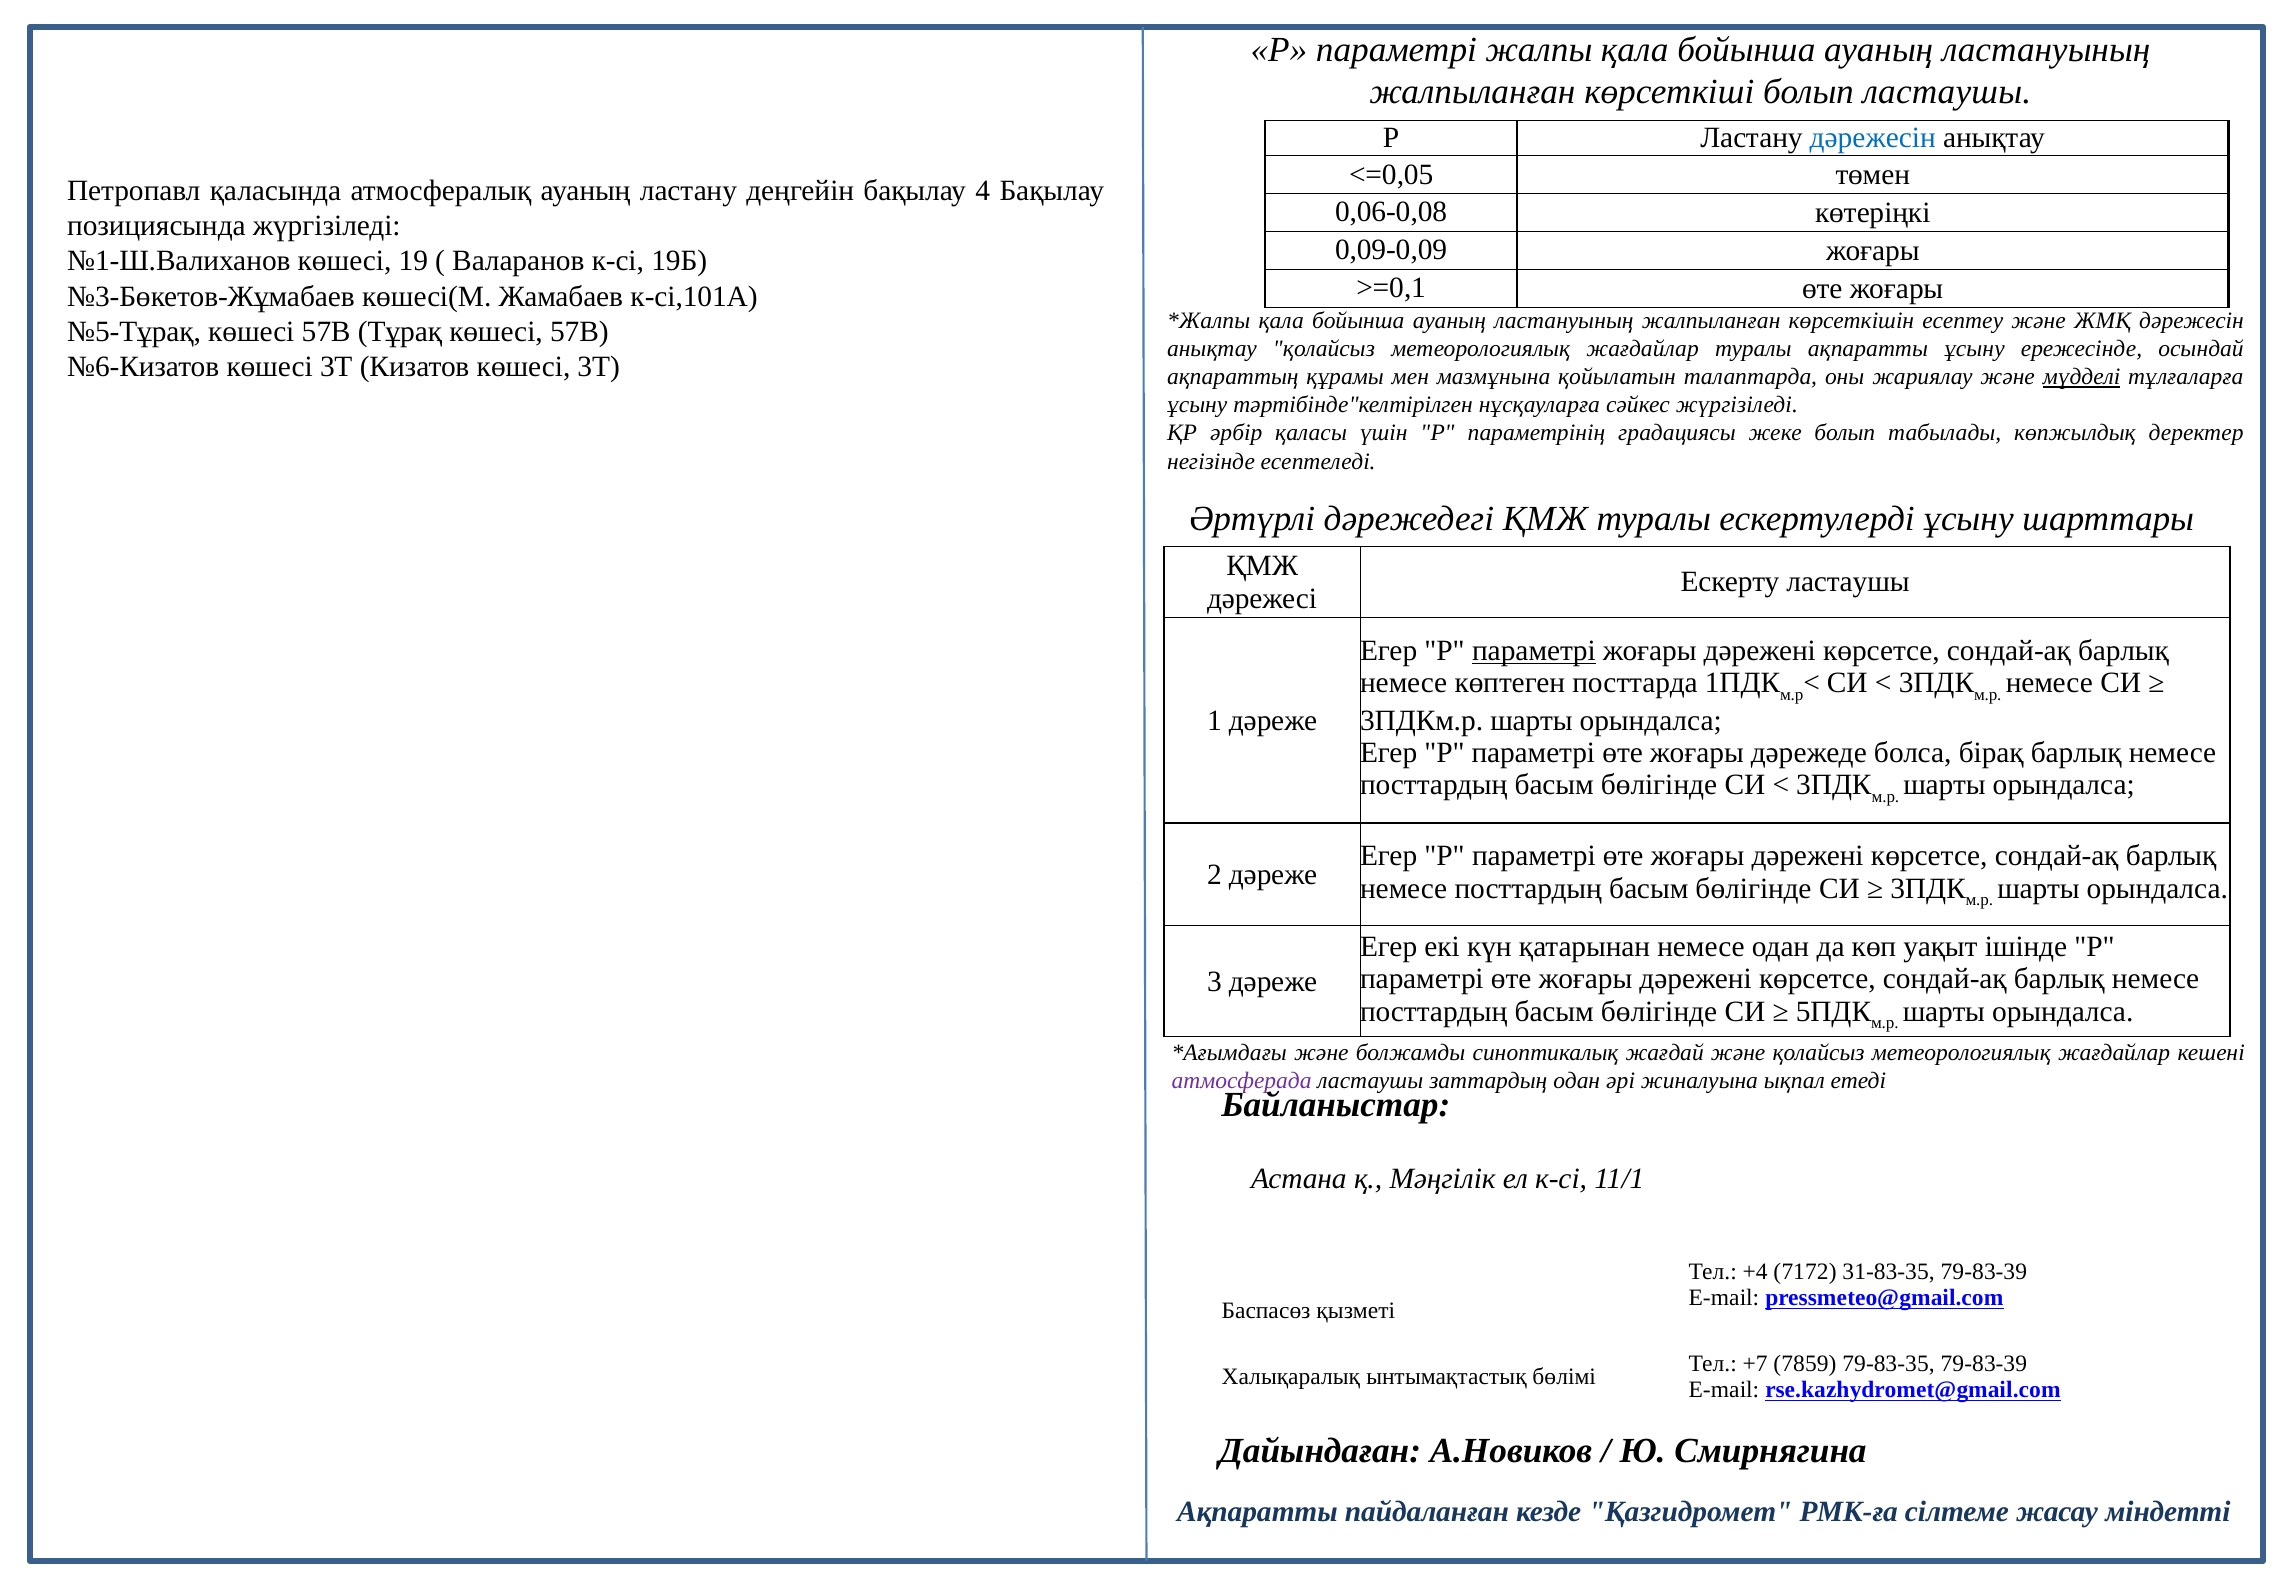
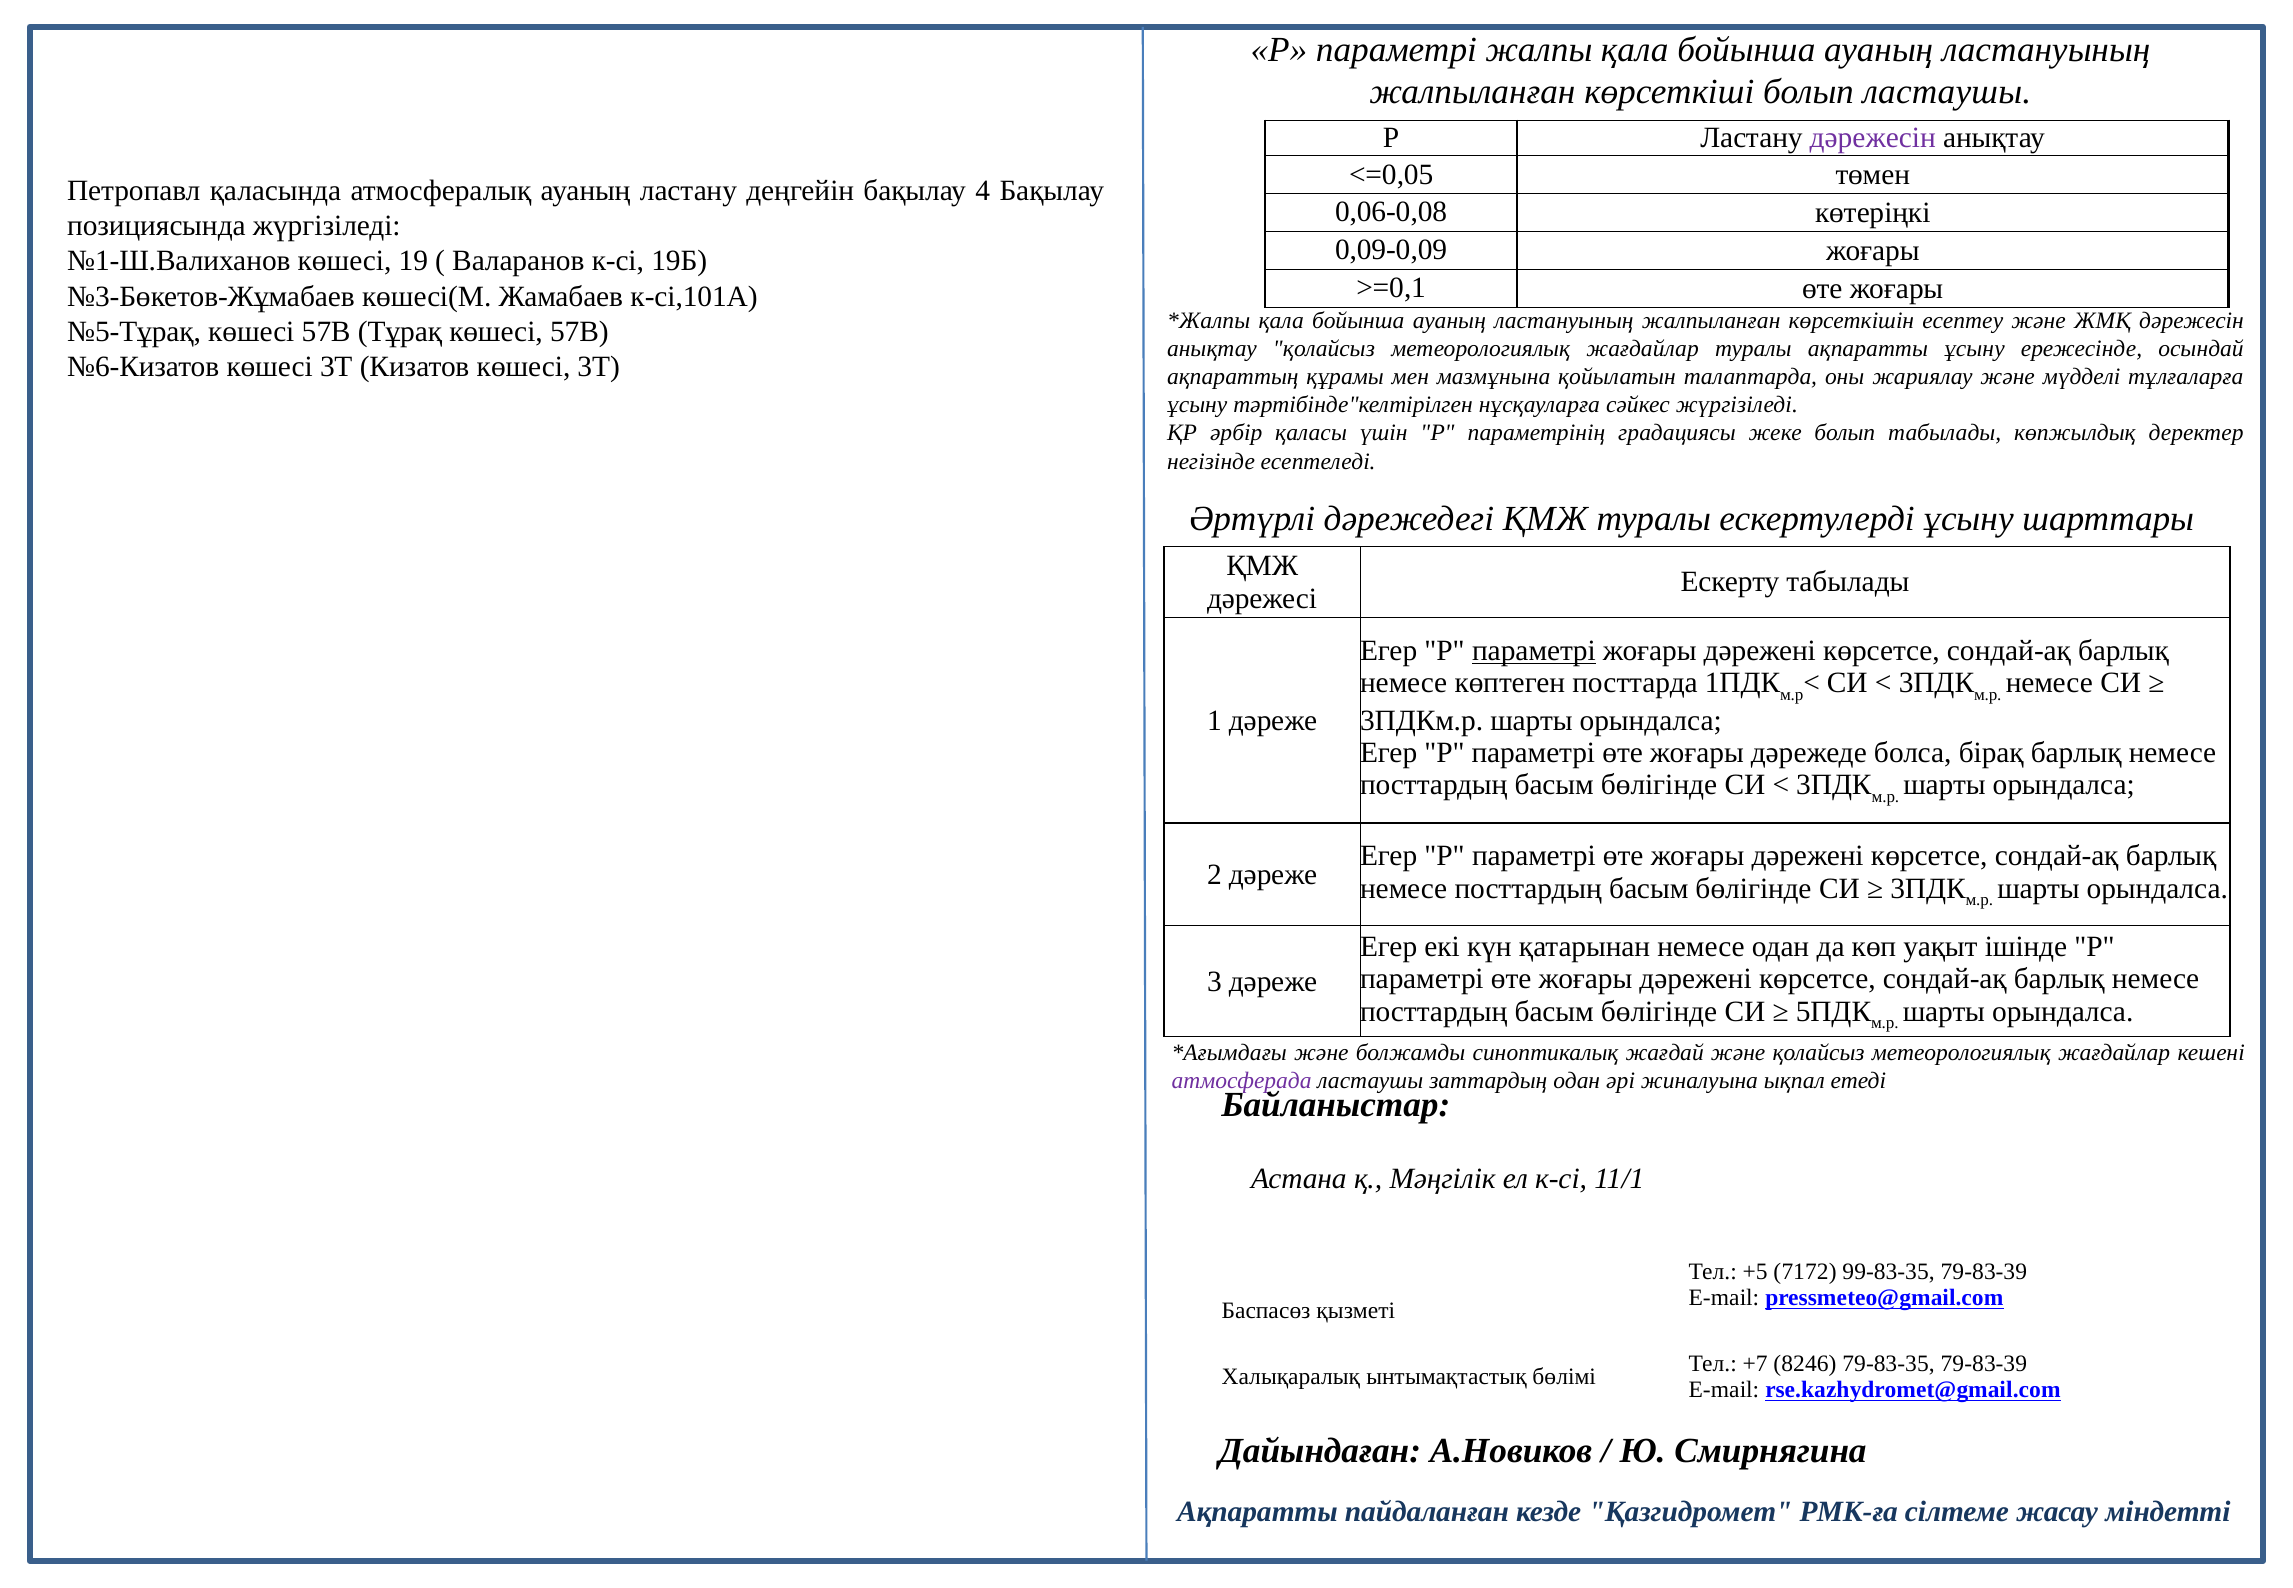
дәрежесін colour: blue -> purple (1873, 138)
мүдделі underline: present -> none (2082, 377)
Ескерту ластаушы: ластаушы -> табылады (1848, 582)
+4: +4 -> +5 (1755, 1272)
31-83-35: 31-83-35 -> 99-83-35 (1889, 1272)
7859: 7859 -> 8246 (1805, 1363)
